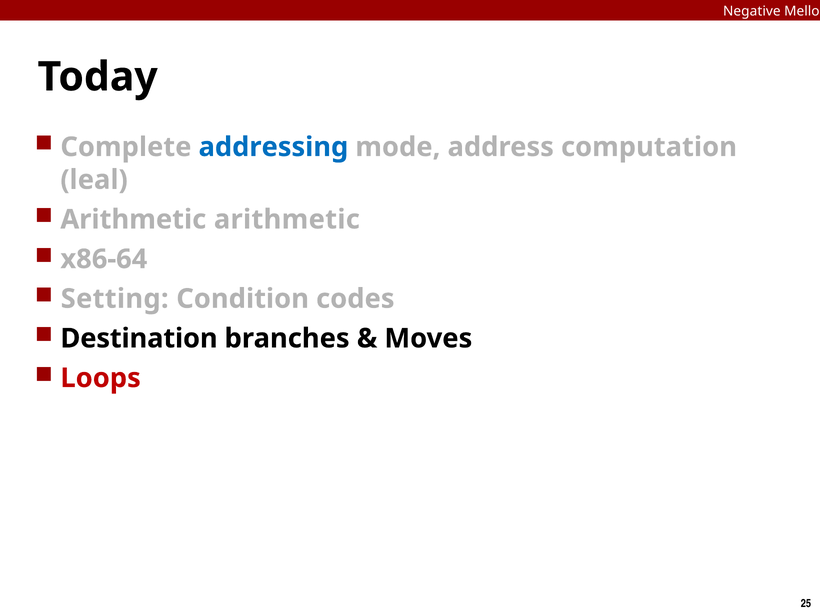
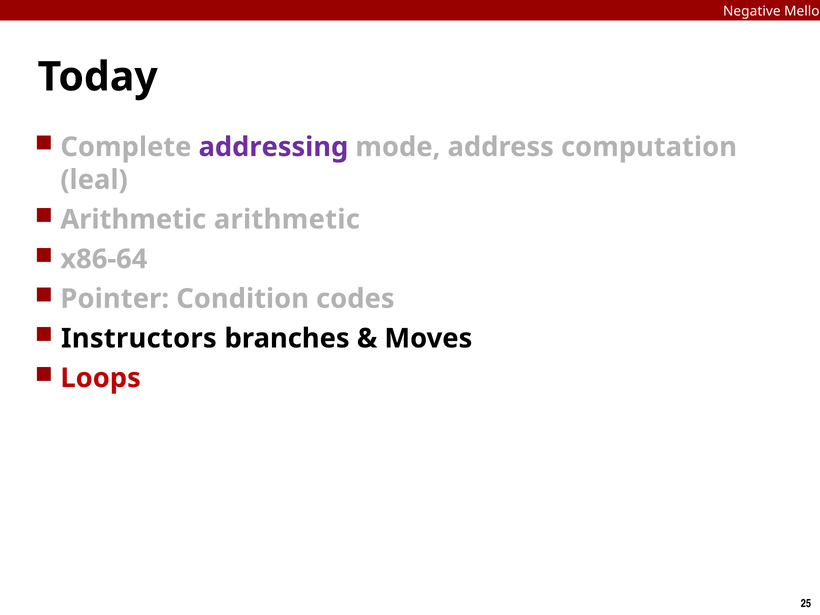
addressing colour: blue -> purple (273, 147)
Setting: Setting -> Pointer (115, 299)
Destination: Destination -> Instructors (139, 338)
